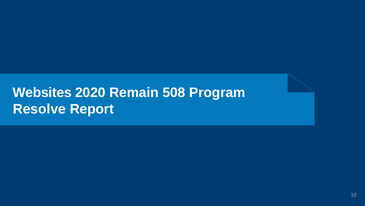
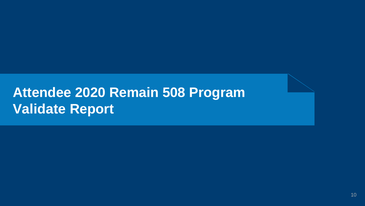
Websites: Websites -> Attendee (42, 92)
Resolve: Resolve -> Validate (39, 109)
